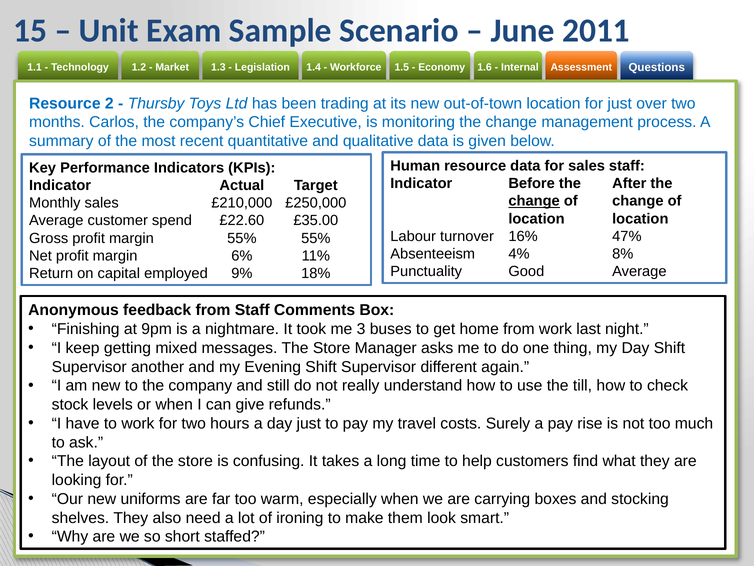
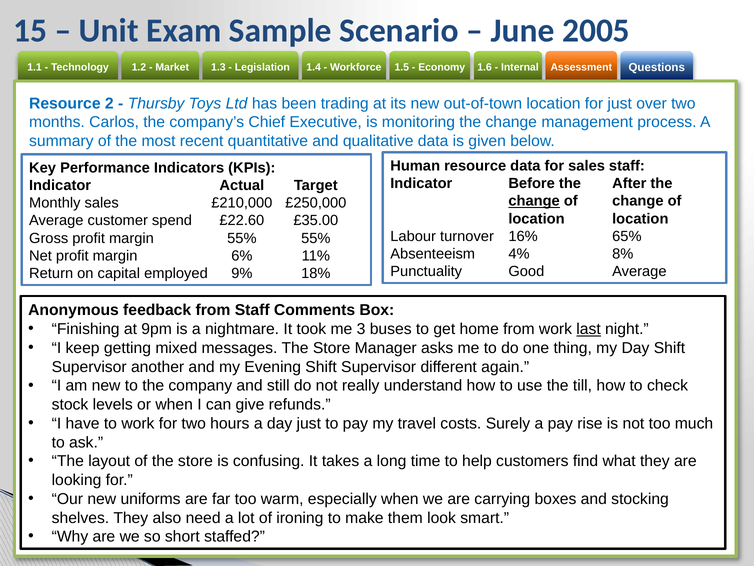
2011: 2011 -> 2005 (596, 31)
47%: 47% -> 65% (627, 236)
last underline: none -> present (589, 329)
